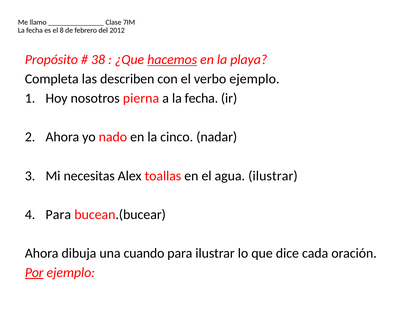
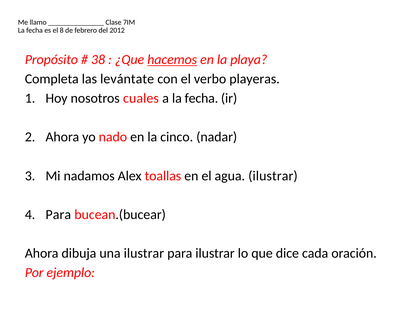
describen: describen -> levántate (127, 79)
verbo ejemplo: ejemplo -> playeras (255, 79)
pierna: pierna -> cuales (141, 98)
necesitas: necesitas -> nadamos (89, 176)
una cuando: cuando -> ilustrar (144, 253)
Por underline: present -> none (34, 272)
